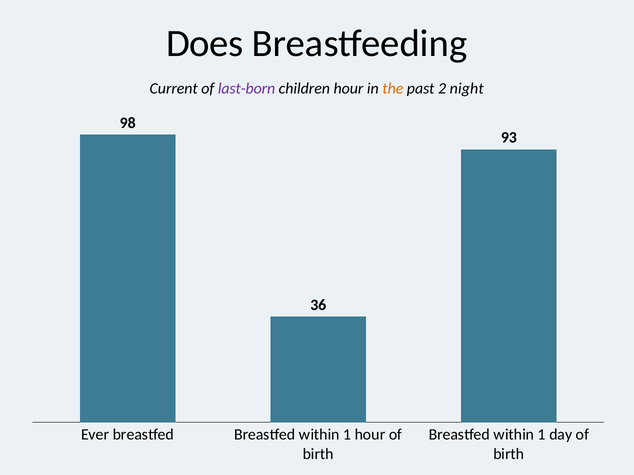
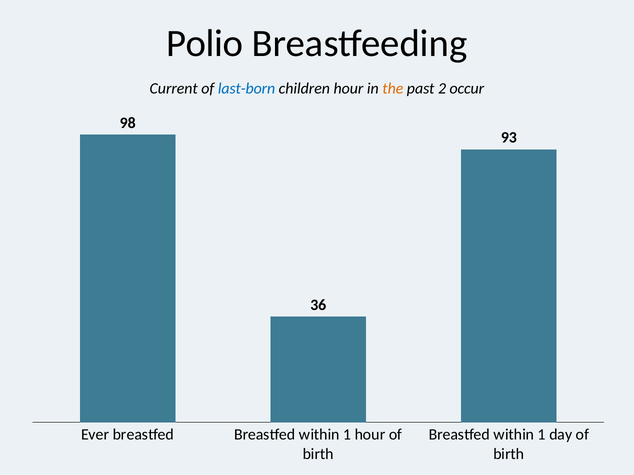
Does: Does -> Polio (205, 43)
last-born colour: purple -> blue (247, 89)
night: night -> occur (467, 89)
